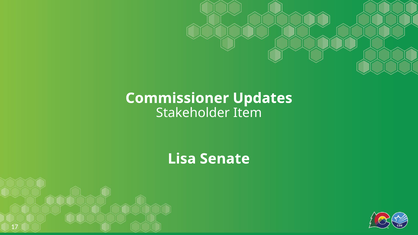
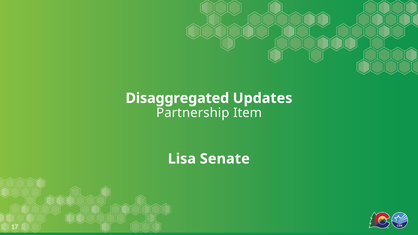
Commissioner: Commissioner -> Disaggregated (177, 98)
Stakeholder: Stakeholder -> Partnership (193, 113)
